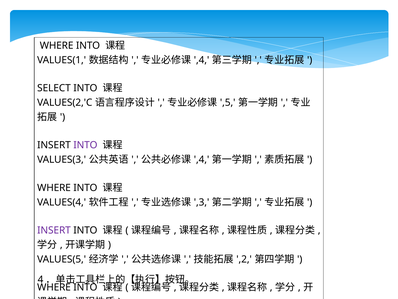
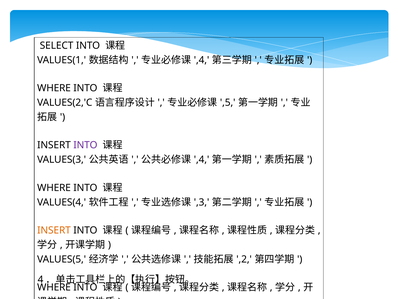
WHERE: WHERE -> SELECT (57, 46)
SELECT: SELECT -> WHERE (54, 88)
INSERT colour: purple -> orange (54, 230)
